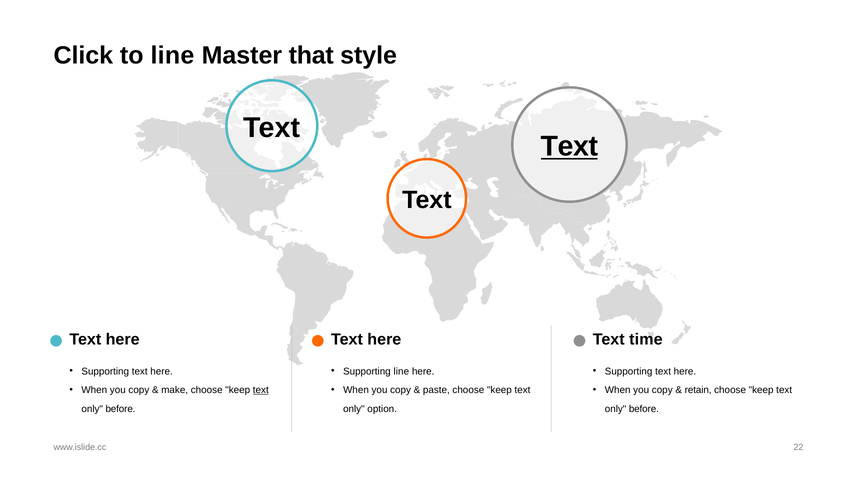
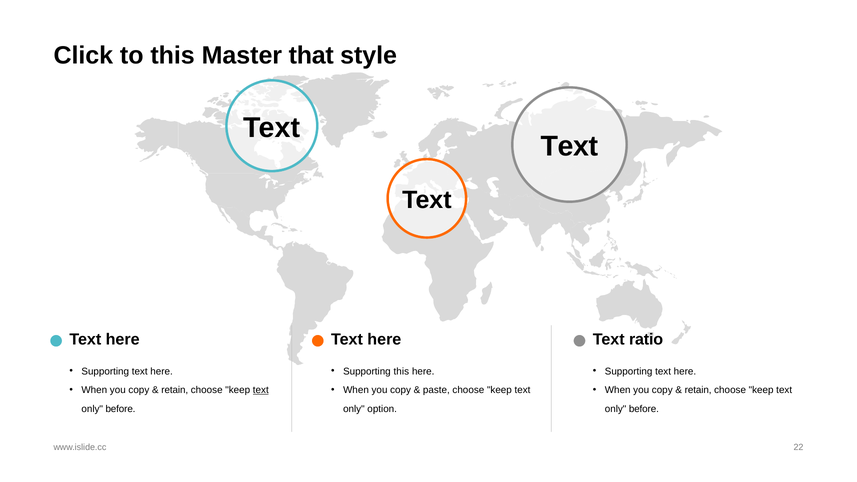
to line: line -> this (173, 55)
Text underline: present -> none (570, 147)
time: time -> ratio (646, 339)
Supporting line: line -> this (401, 371)
make: make -> retain (175, 390)
